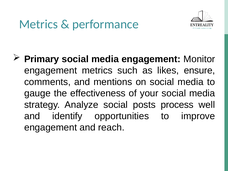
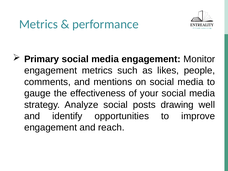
ensure: ensure -> people (199, 71)
process: process -> drawing (177, 105)
